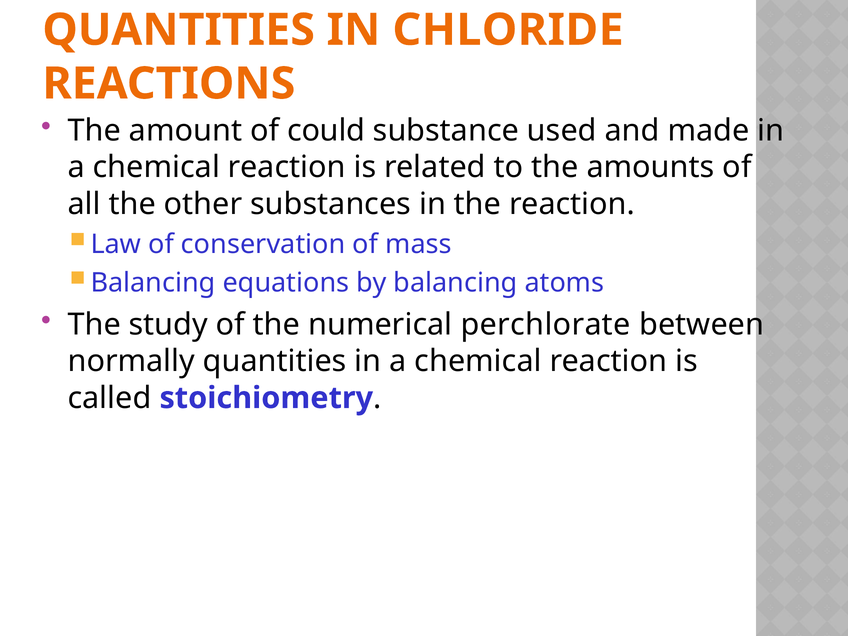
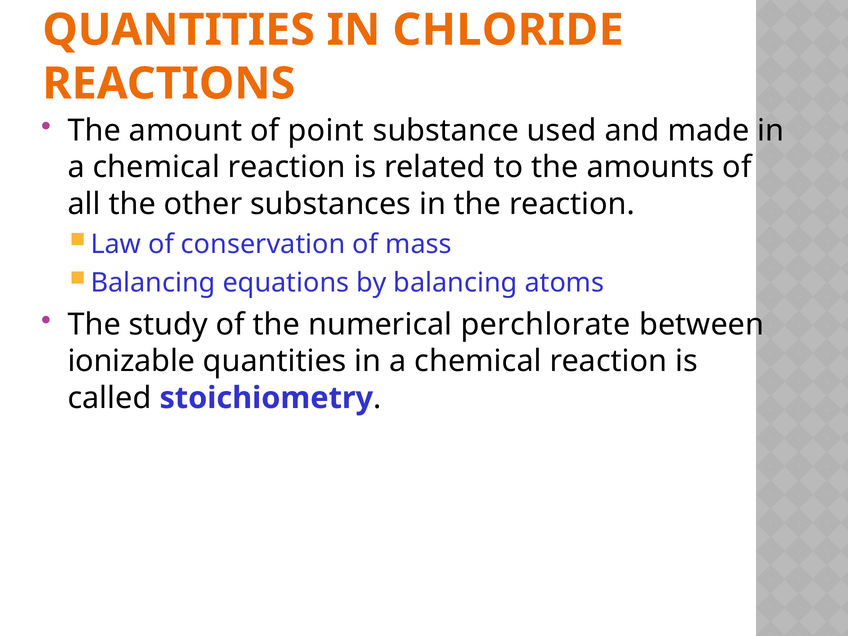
could: could -> point (326, 131)
normally: normally -> ionizable (131, 361)
